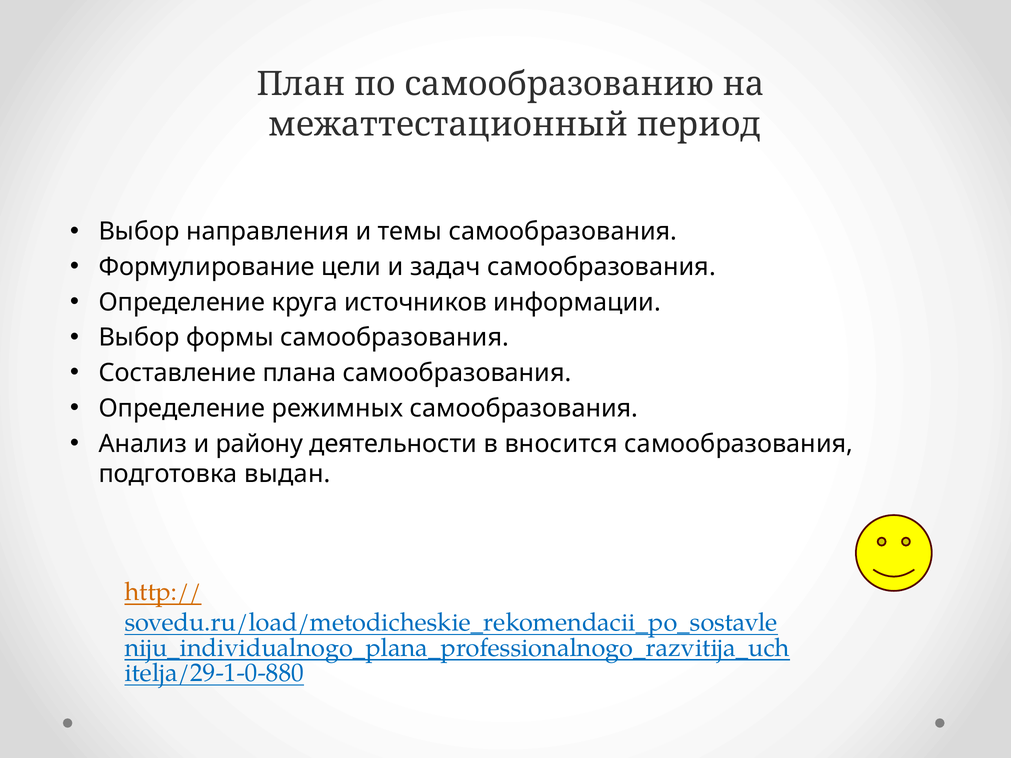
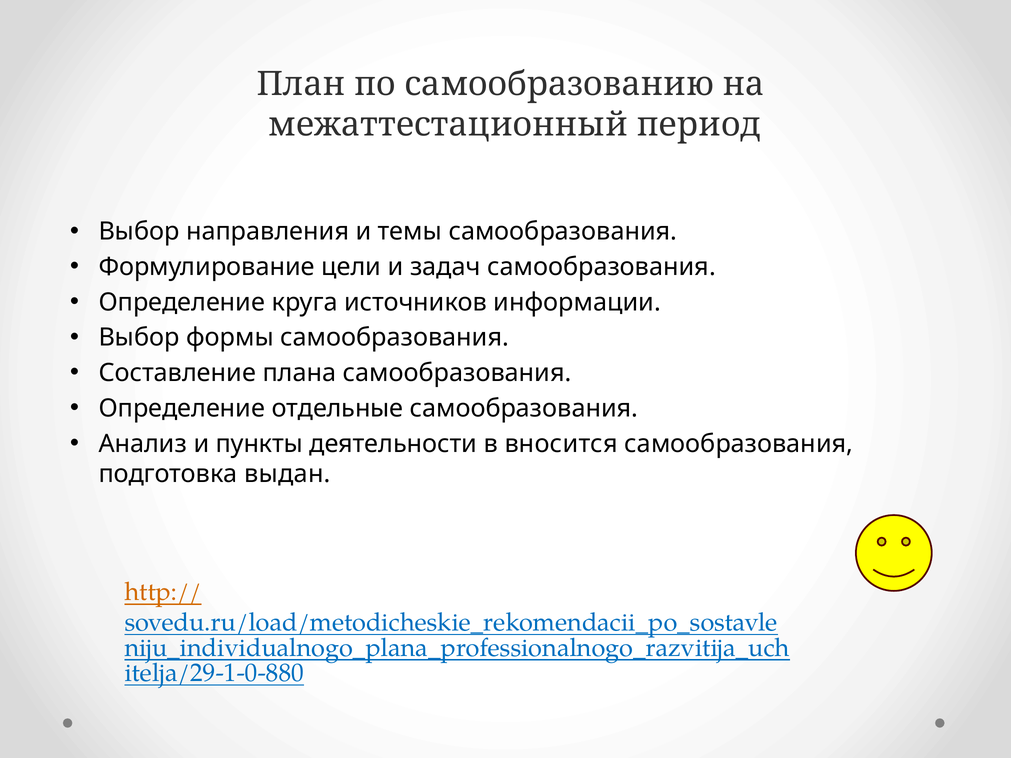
режимных: режимных -> отдельные (337, 409)
району: району -> пункты (259, 444)
